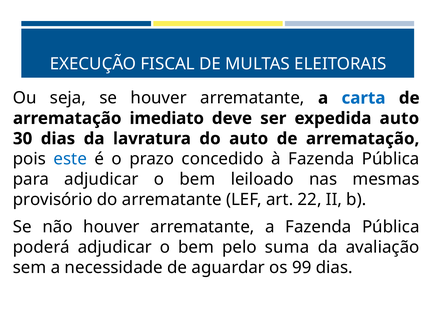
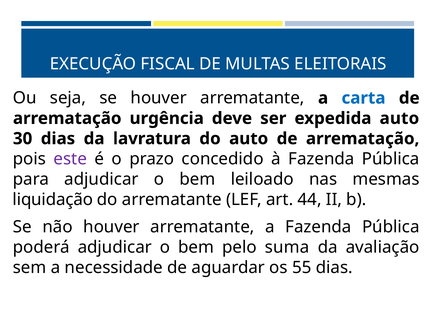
imediato: imediato -> urgência (167, 118)
este colour: blue -> purple (70, 159)
provisório: provisório -> liquidação (53, 200)
22: 22 -> 44 (310, 200)
99: 99 -> 55 (302, 268)
